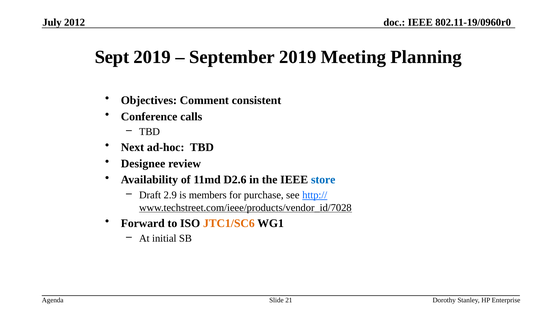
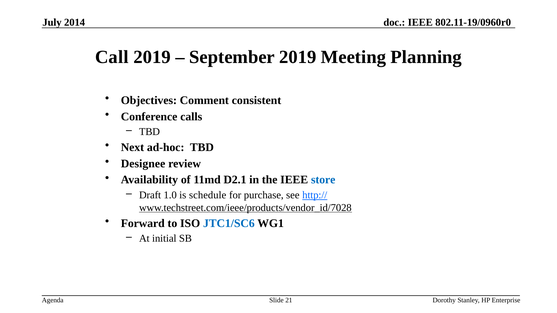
2012: 2012 -> 2014 (75, 22)
Sept: Sept -> Call (112, 57)
D2.6: D2.6 -> D2.1 (235, 180)
2.9: 2.9 -> 1.0 (170, 195)
members: members -> schedule (208, 195)
JTC1/SC6 colour: orange -> blue (229, 223)
